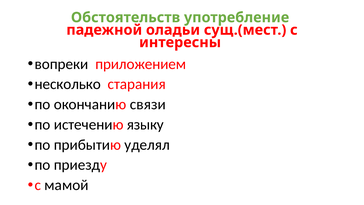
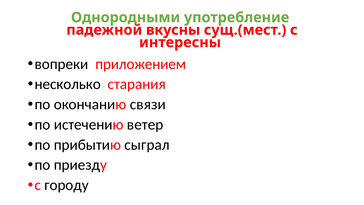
Обстоятельств: Обстоятельств -> Однородными (126, 17)
оладьи: оладьи -> вкусны (173, 30)
языку: языку -> ветер (145, 124)
уделял: уделял -> сыграл (147, 145)
мамой: мамой -> городу (67, 185)
